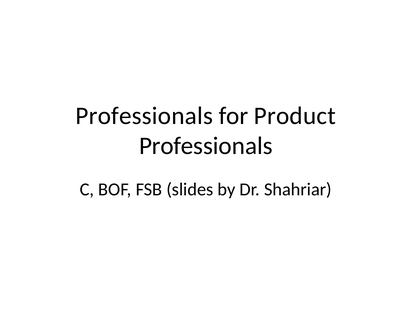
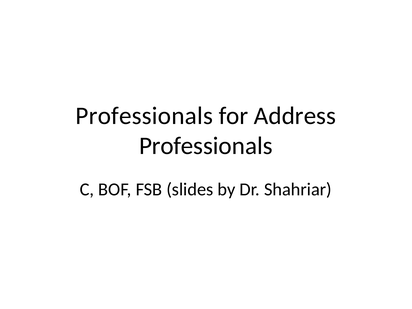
Product: Product -> Address (295, 116)
